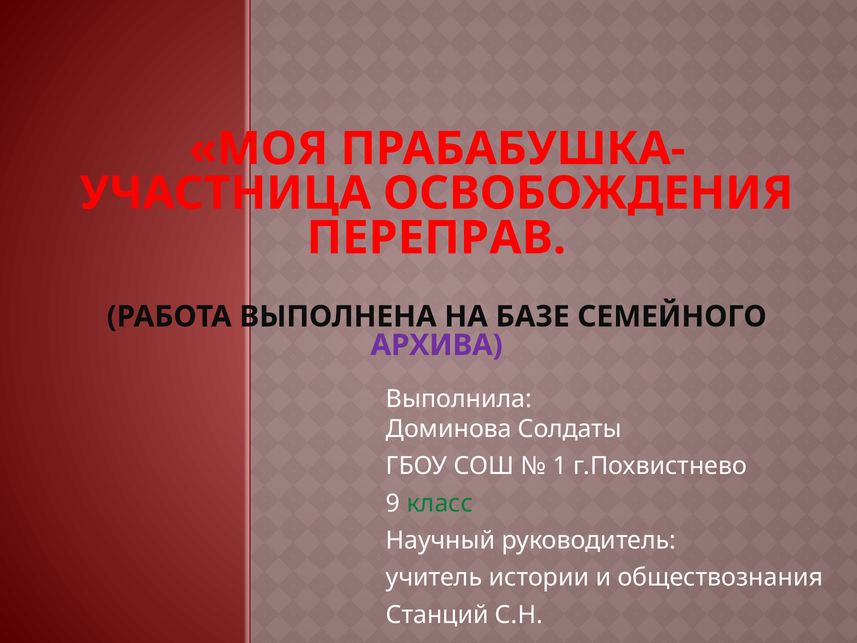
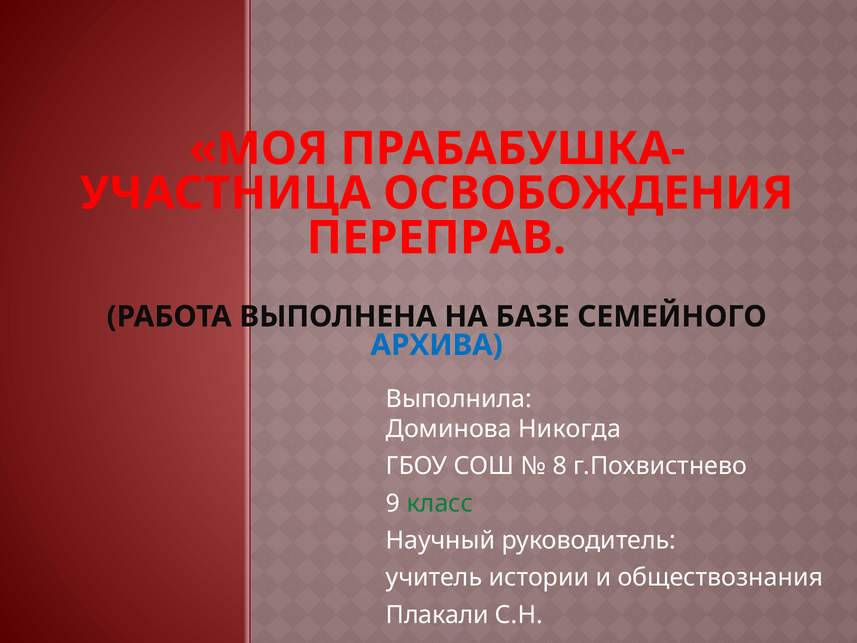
АРХИВА colour: purple -> blue (437, 345)
Солдаты: Солдаты -> Никогда (570, 429)
1: 1 -> 8 (560, 466)
Станций: Станций -> Плакали (437, 615)
